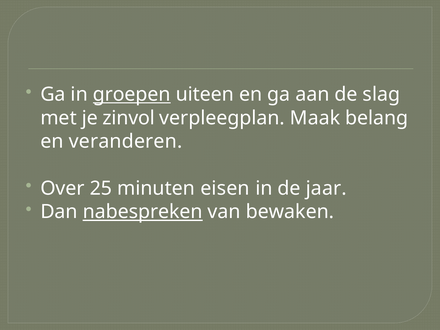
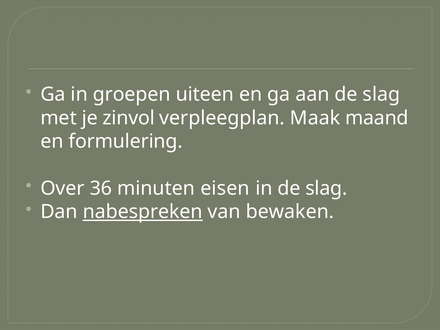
groepen underline: present -> none (132, 94)
belang: belang -> maand (377, 118)
veranderen: veranderen -> formulering (126, 141)
25: 25 -> 36 (101, 188)
in de jaar: jaar -> slag (326, 188)
